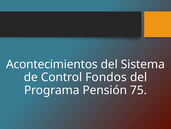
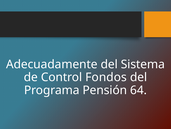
Acontecimientos: Acontecimientos -> Adecuadamente (52, 64)
75: 75 -> 64 (138, 90)
